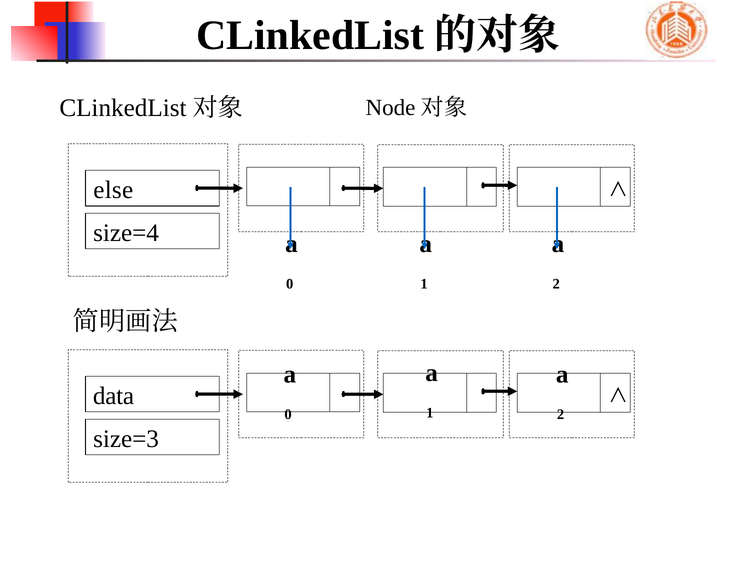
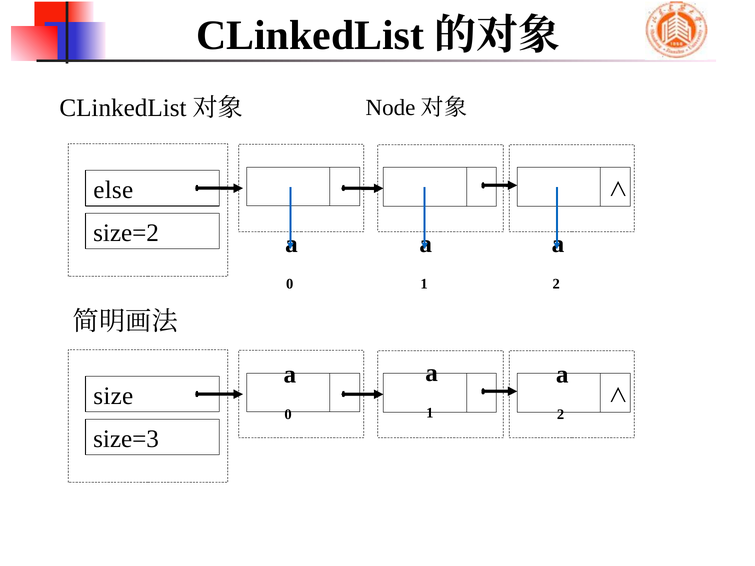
size=4: size=4 -> size=2 (126, 233)
data: data -> size (113, 396)
